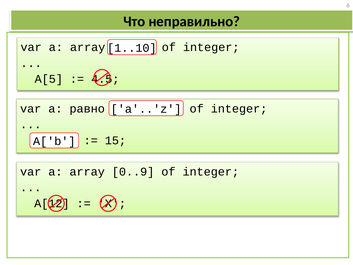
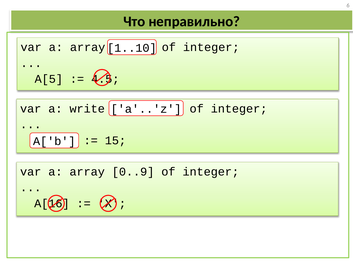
равно: равно -> write (87, 109)
A[12: A[12 -> A[16 (52, 203)
